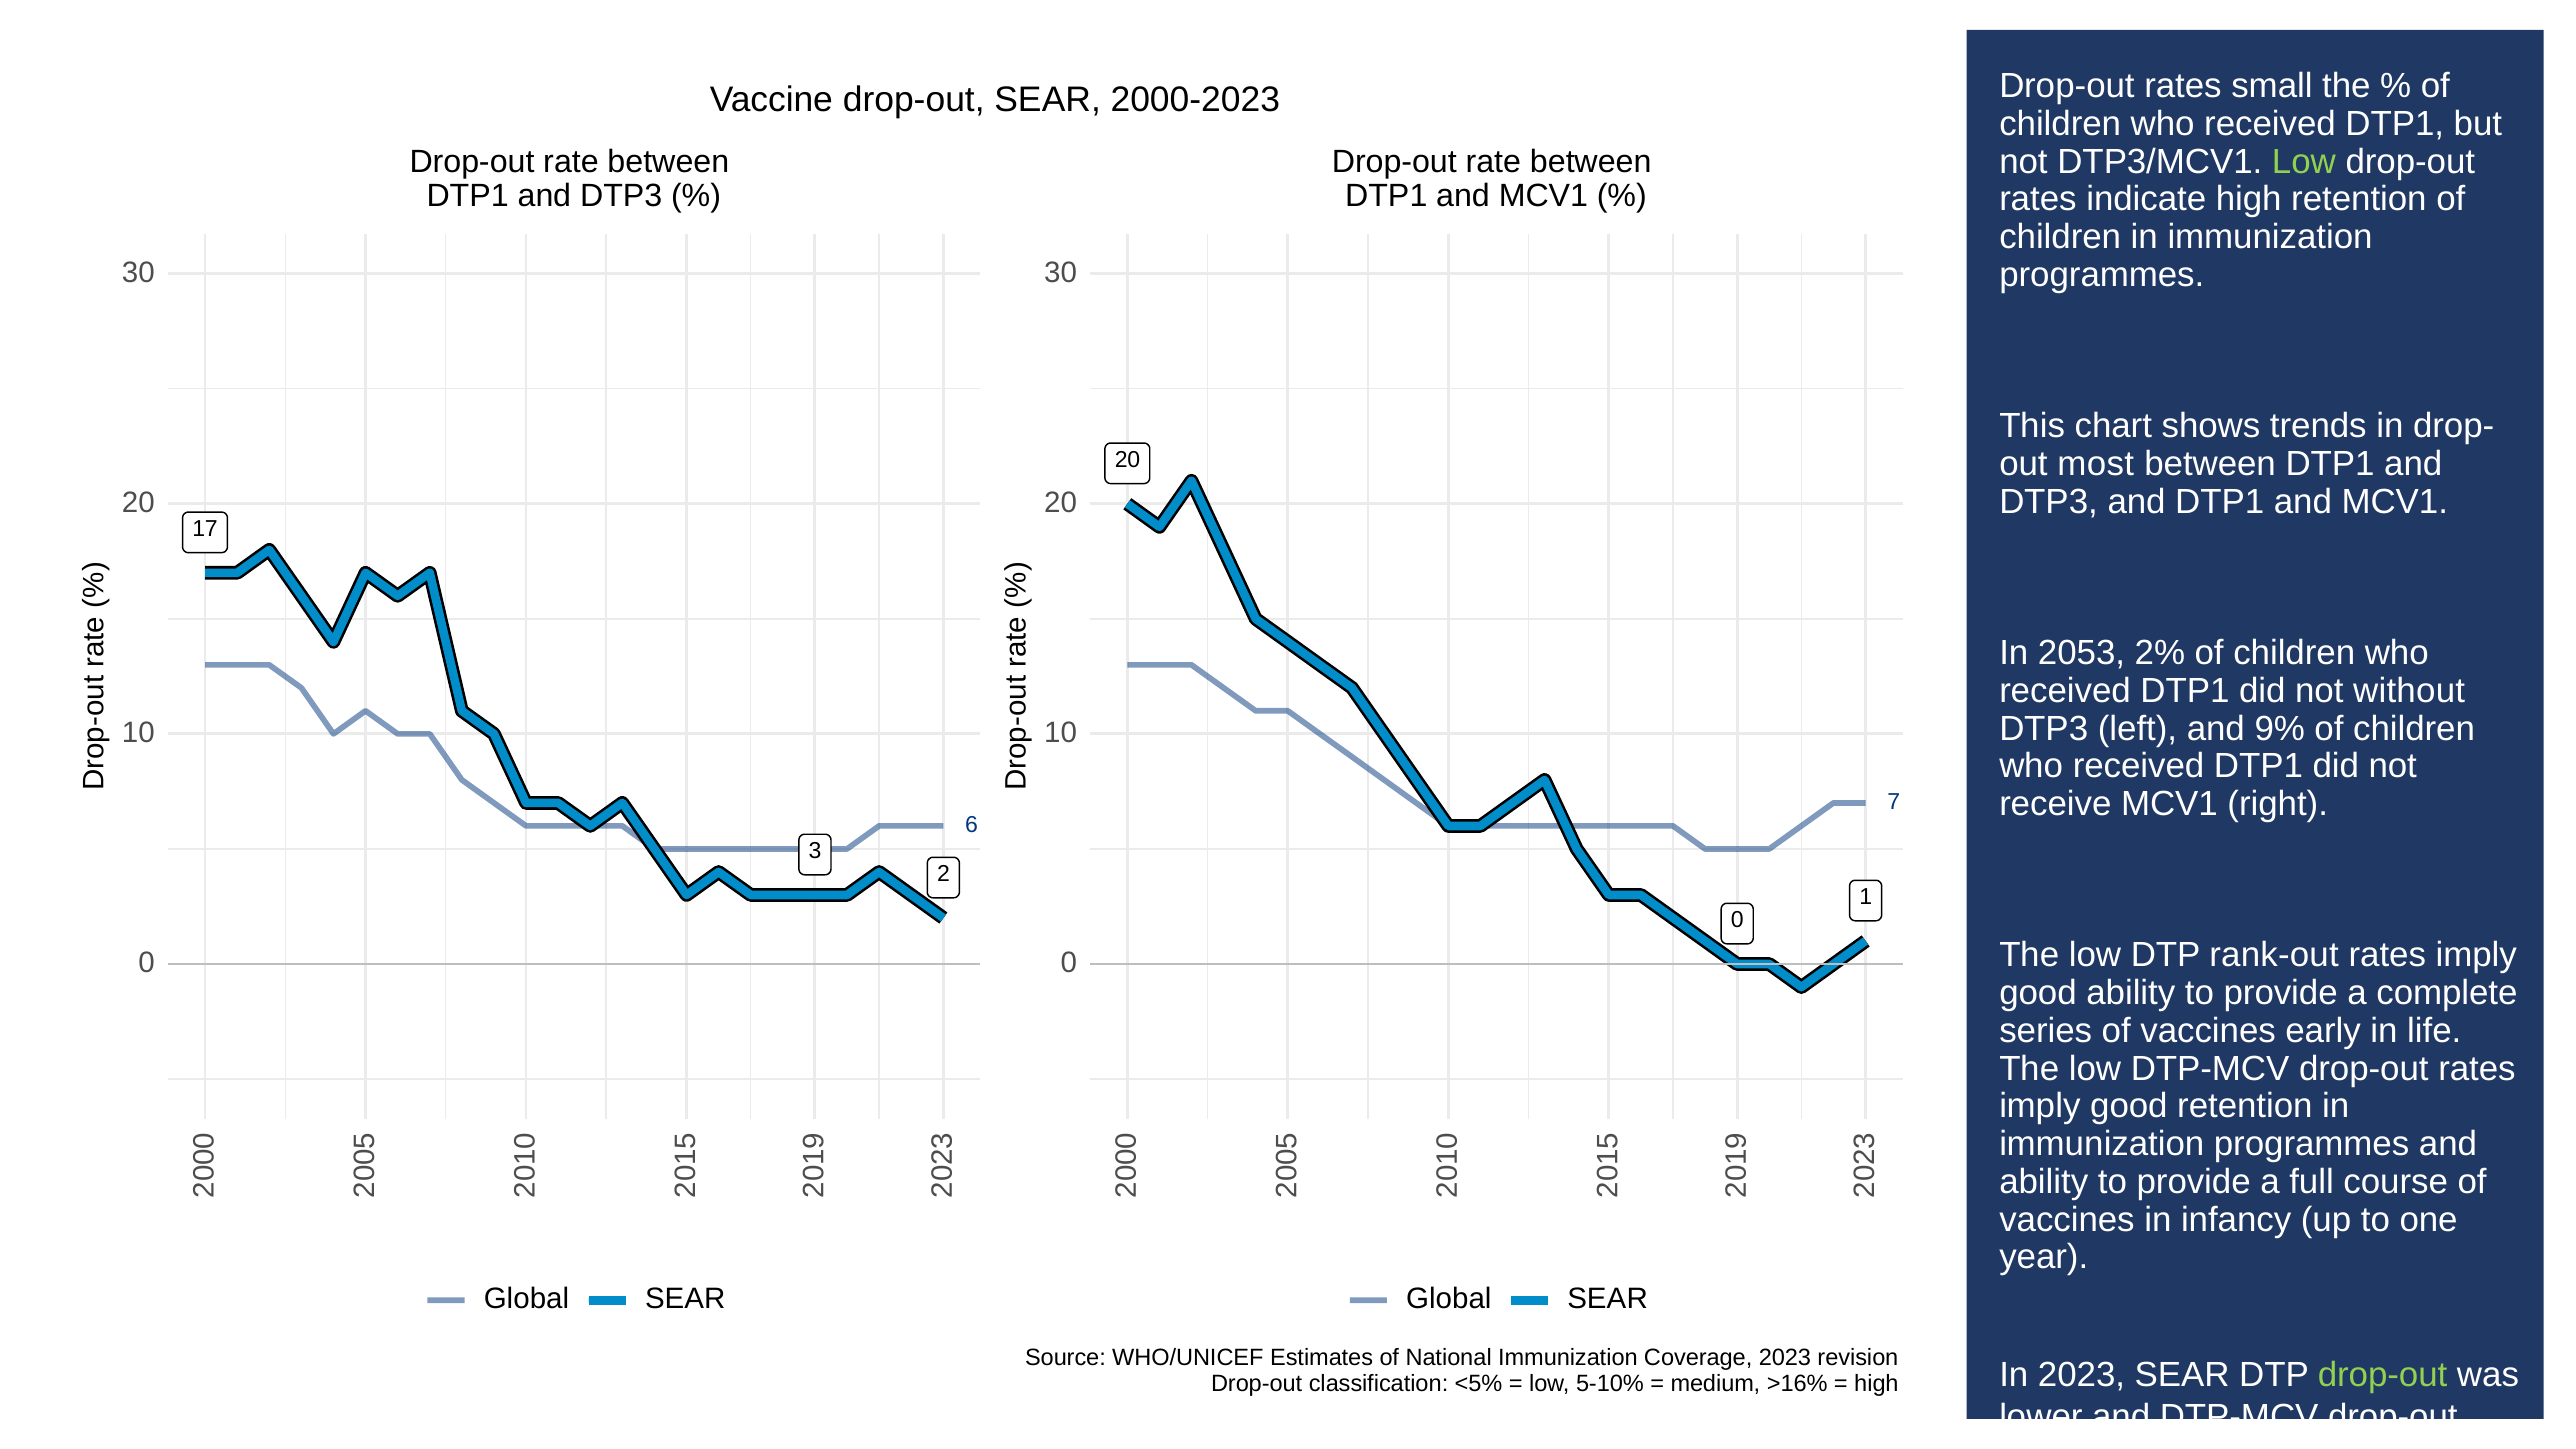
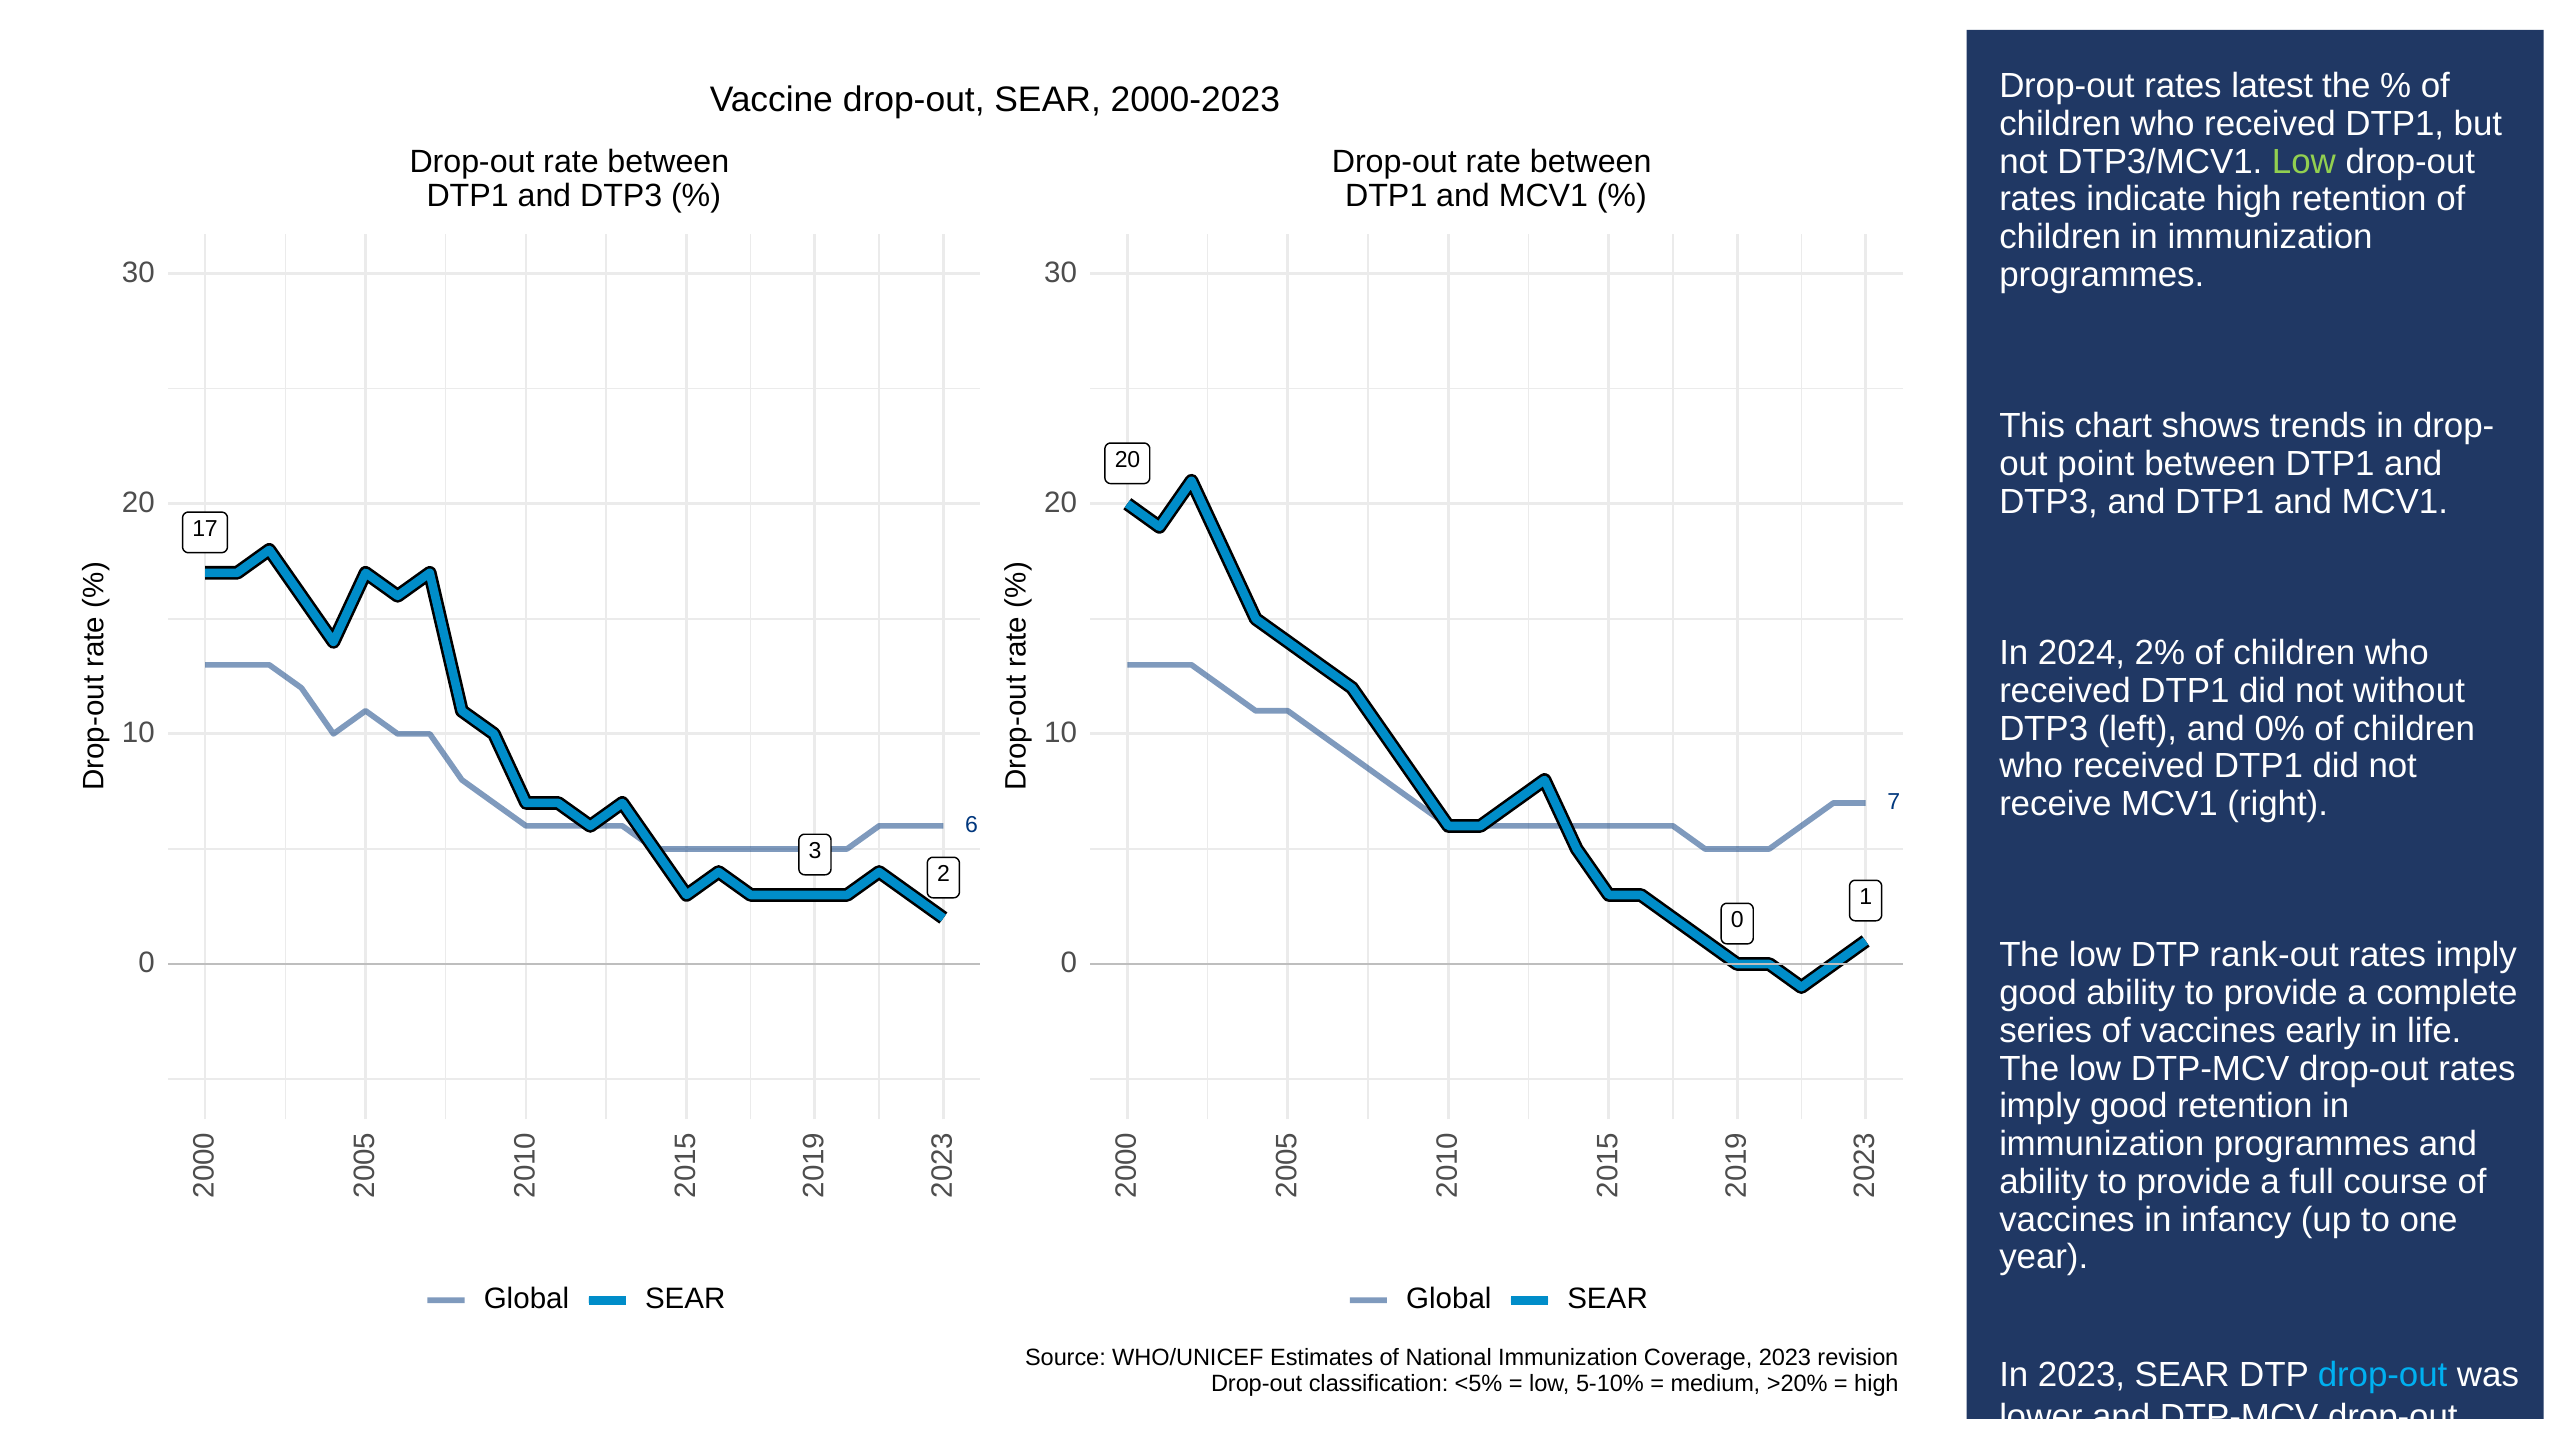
small: small -> latest (2272, 86)
most: most -> point (2096, 464)
2053: 2053 -> 2024 (2082, 653)
9%: 9% -> 0% (2280, 729)
drop-out colour: light green -> light blue (2383, 1375)
>16%: >16% -> >20% (1797, 1383)
